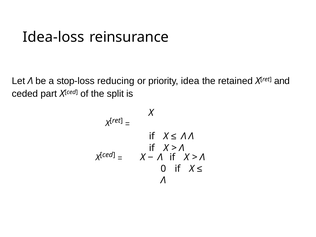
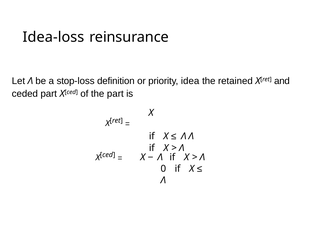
reducing: reducing -> definition (116, 81)
the split: split -> part (115, 94)
